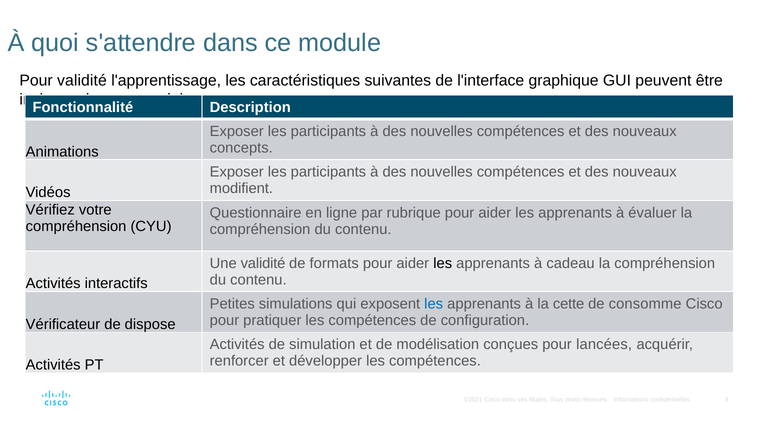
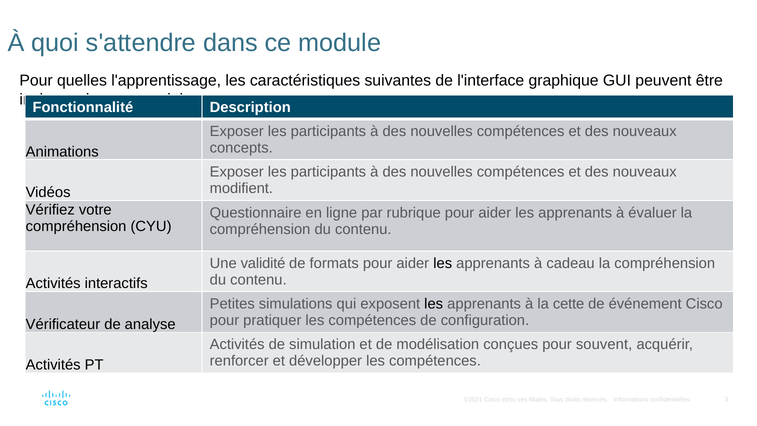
Pour validité: validité -> quelles (82, 80)
les colour: blue -> black (434, 304)
consomme: consomme -> événement (645, 304)
dispose: dispose -> analyse (150, 324)
lancées: lancées -> souvent (604, 344)
